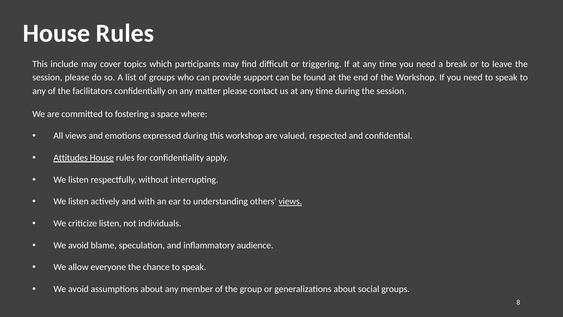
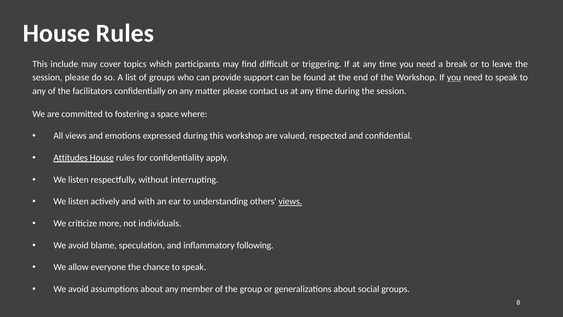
you underline: none -> present (454, 77)
criticize listen: listen -> more (110, 223)
audience: audience -> following (255, 245)
